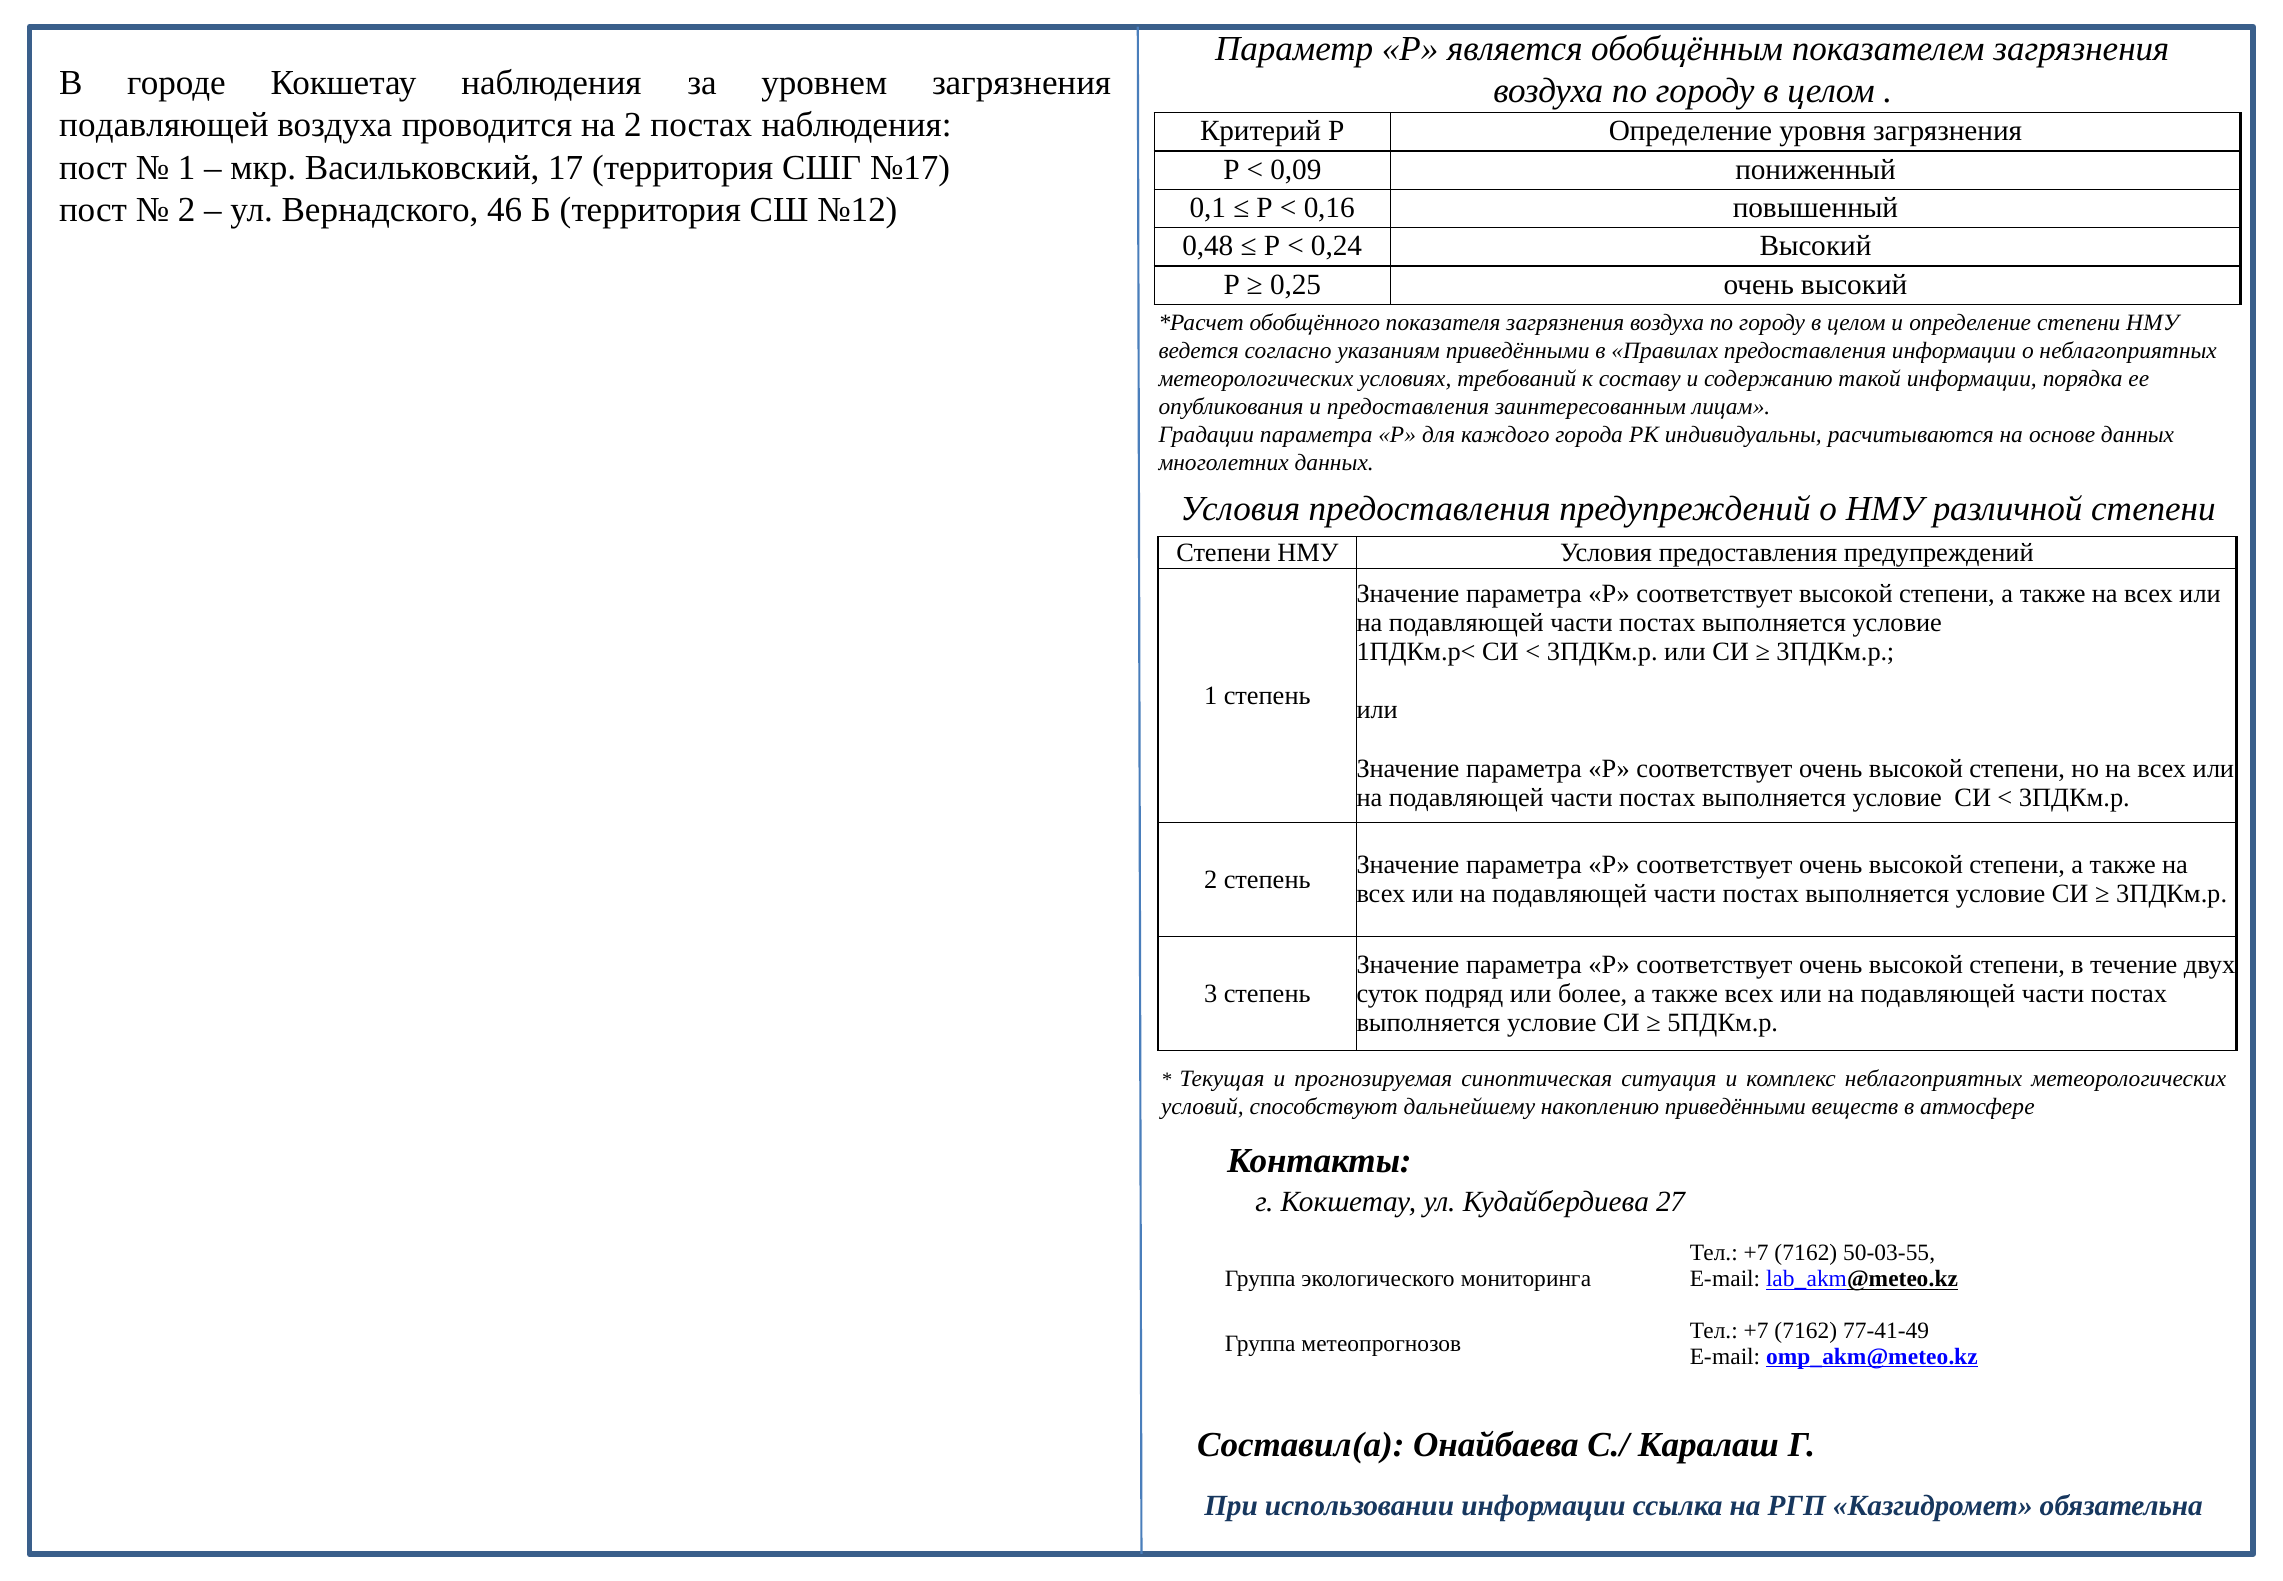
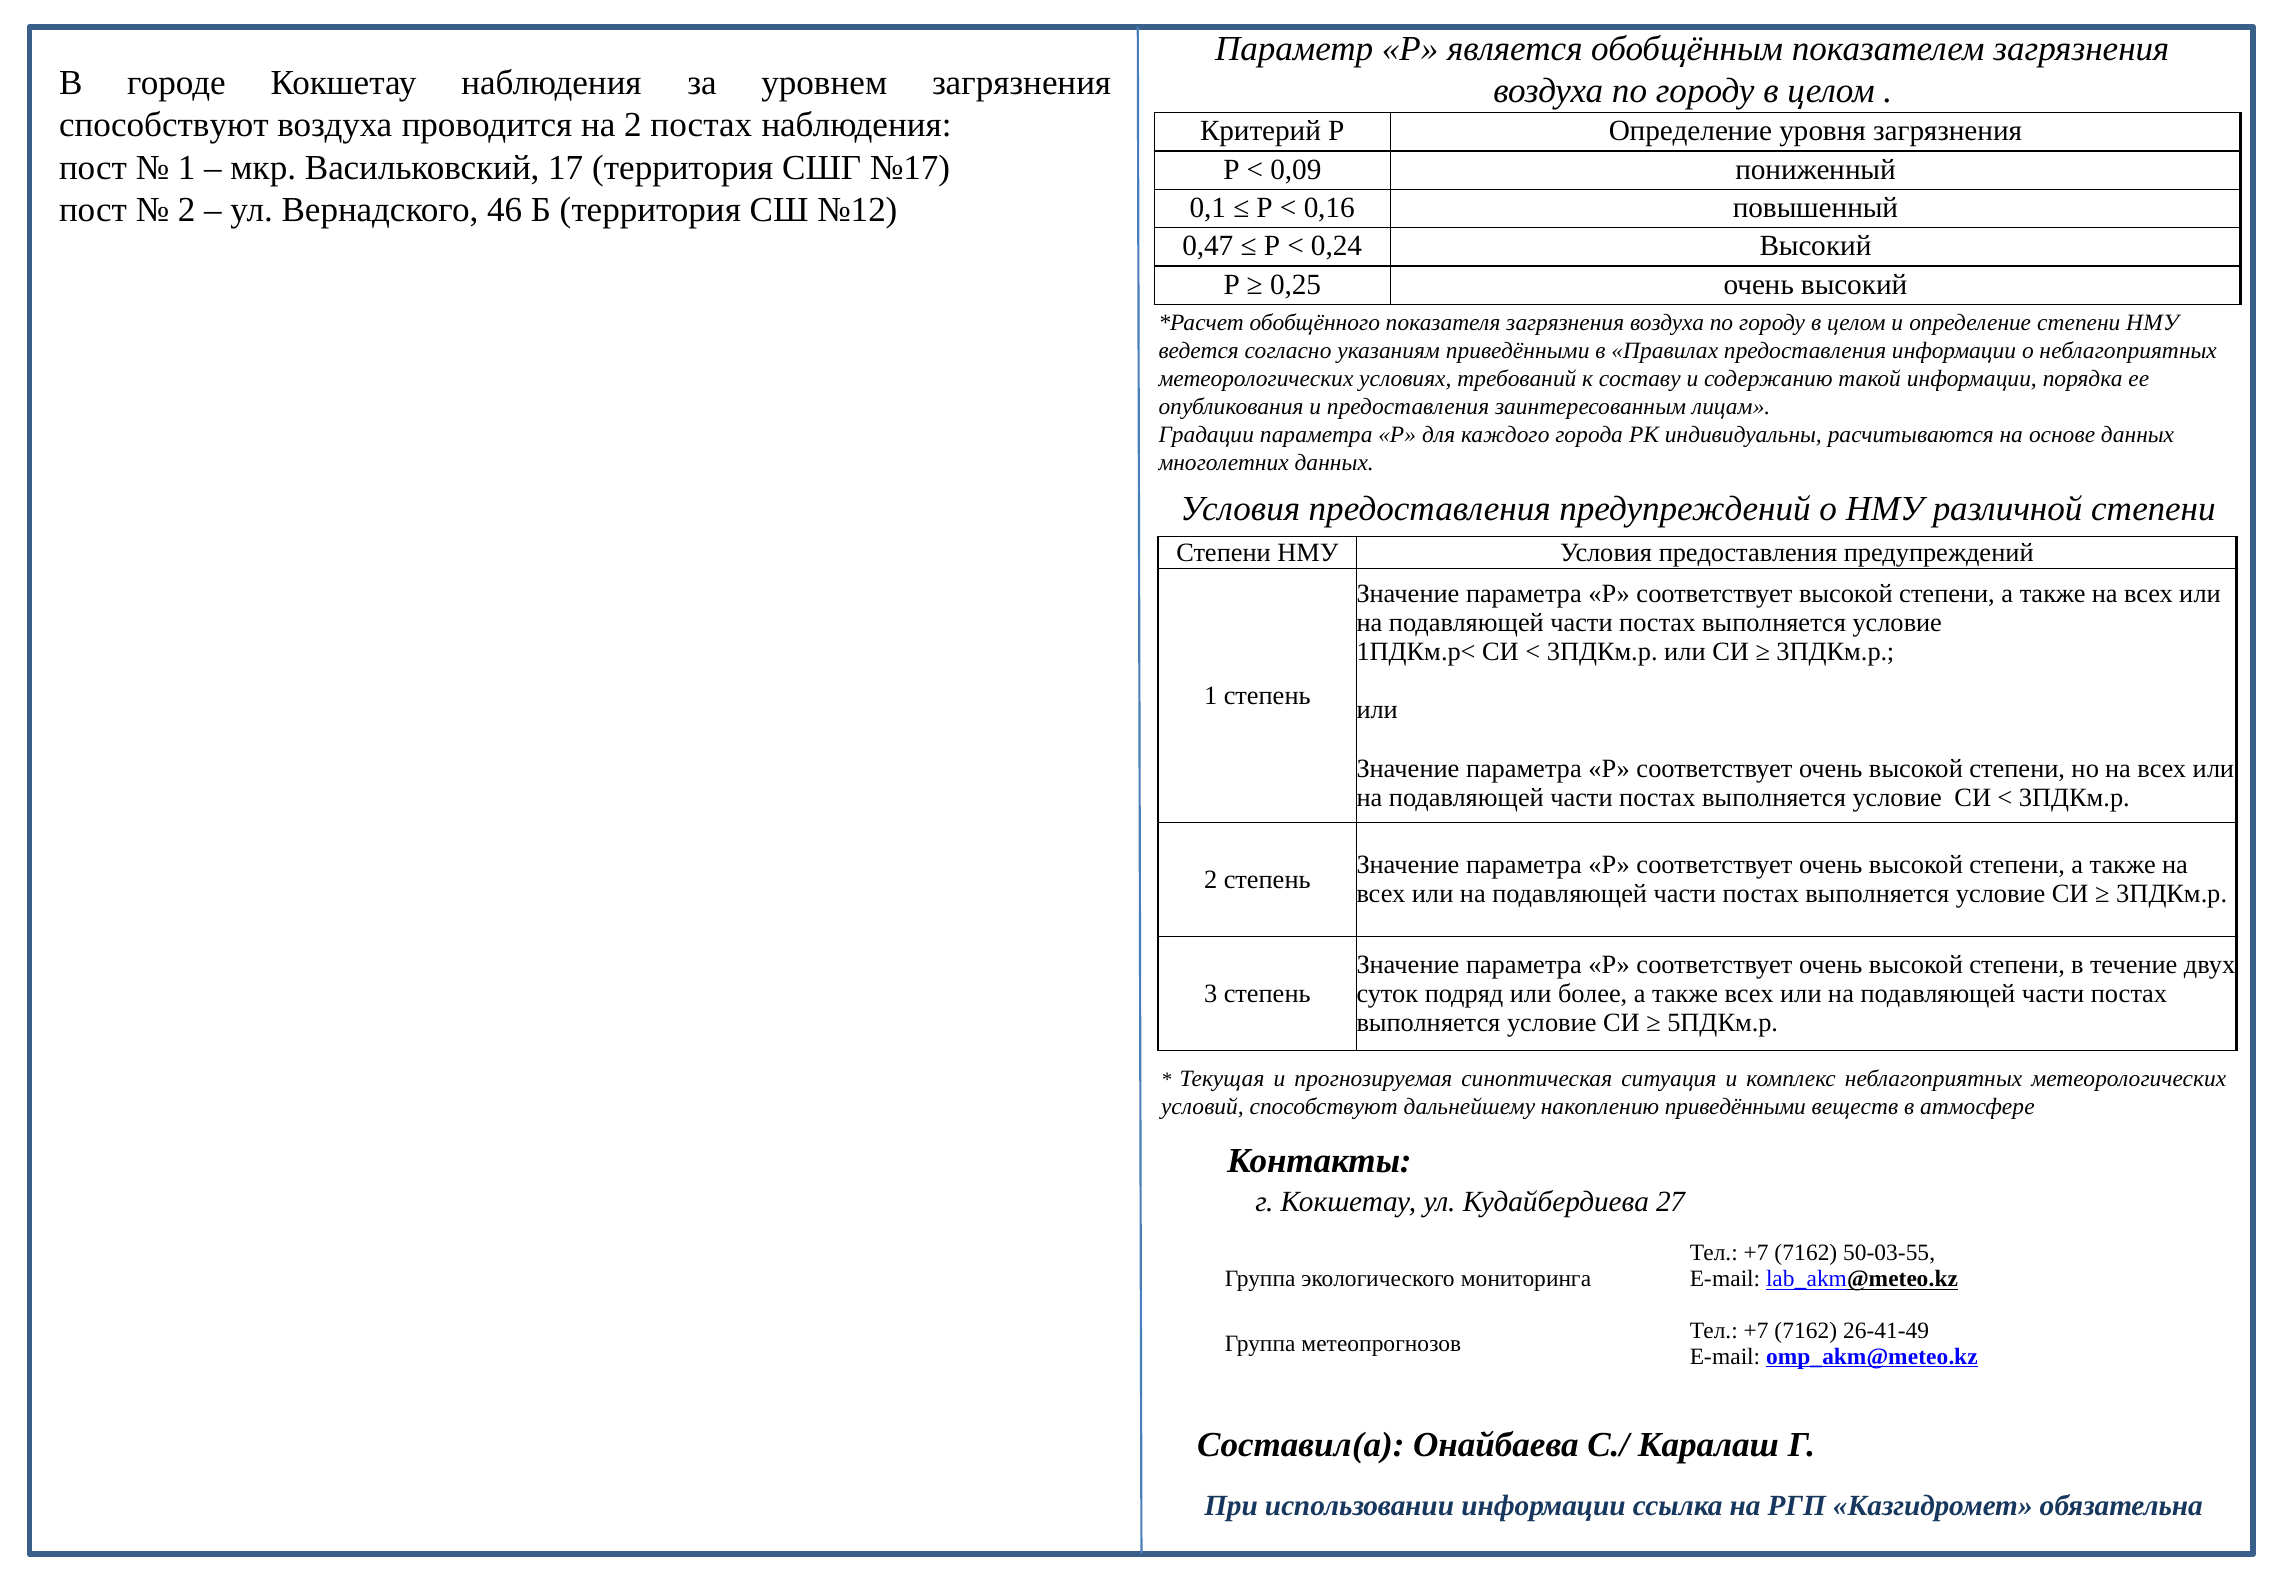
подавляющей: подавляющей -> способствуют (164, 125)
0,48: 0,48 -> 0,47 (1208, 246)
77-41-49: 77-41-49 -> 26-41-49 (1886, 1330)
